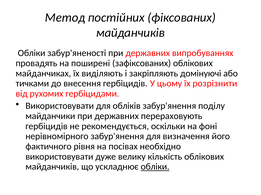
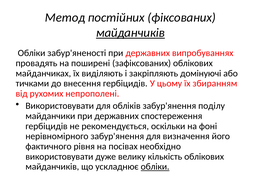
майданчиків underline: none -> present (130, 33)
розрізнити: розрізнити -> збиранням (215, 84)
гербіцидами: гербіцидами -> непрополені (92, 94)
перераховують: перераховують -> спостереження (172, 116)
